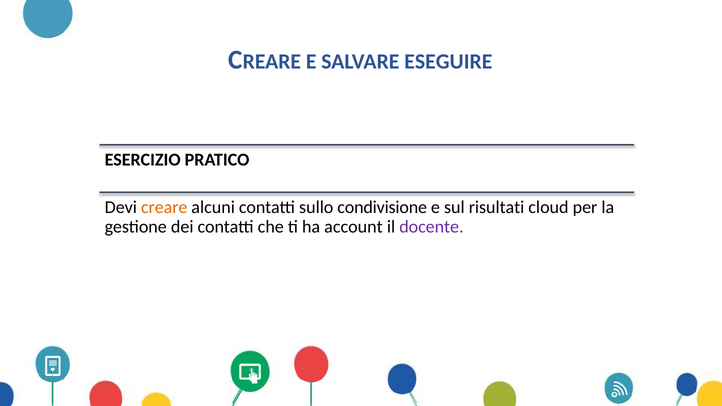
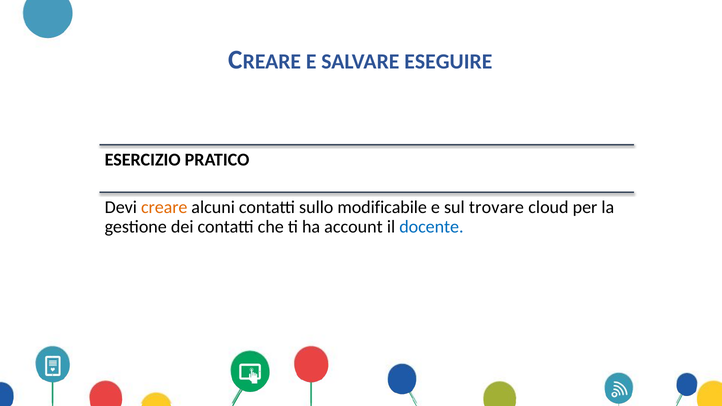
condivisione: condivisione -> modificabile (382, 207)
risultati: risultati -> trovare (496, 207)
docente colour: purple -> blue (431, 227)
